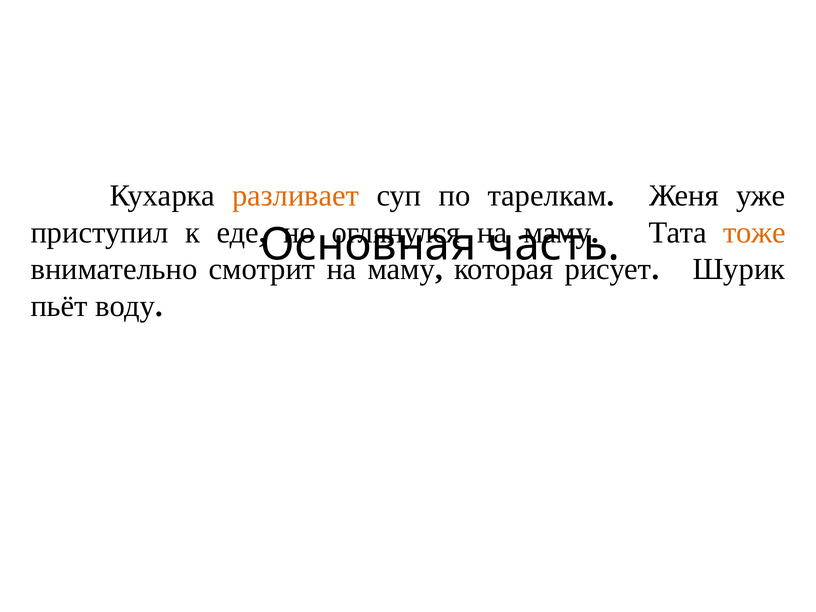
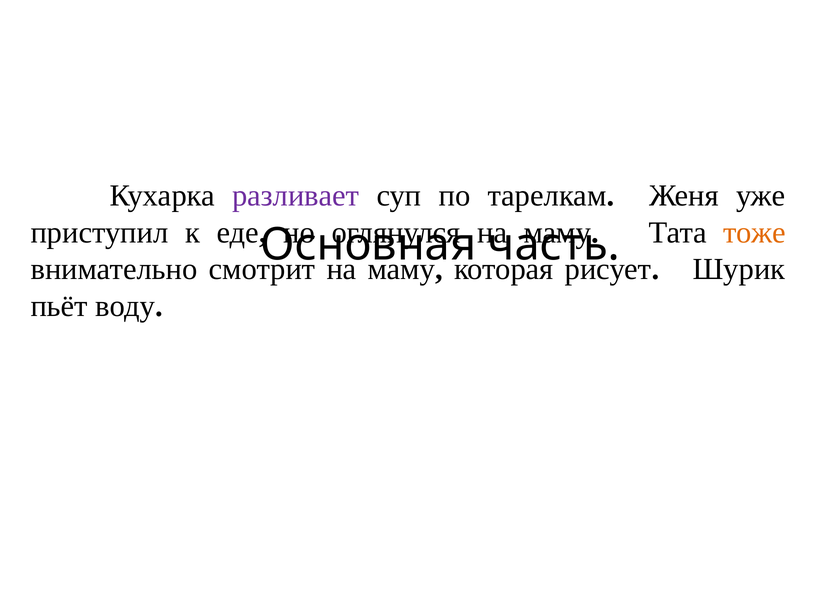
разливает colour: orange -> purple (296, 196)
